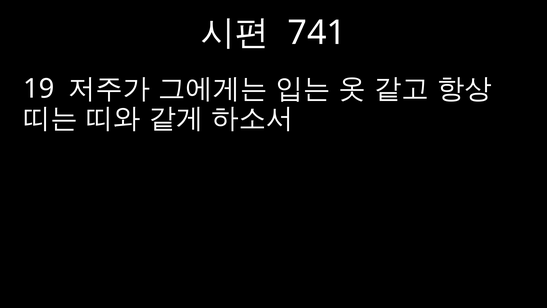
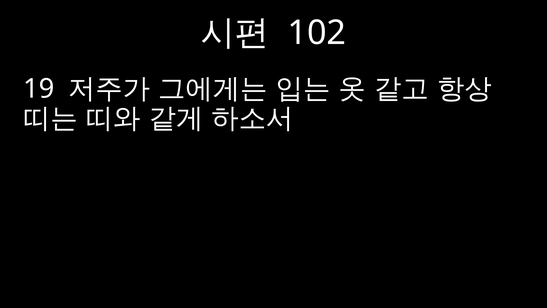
741: 741 -> 102 (317, 33)
